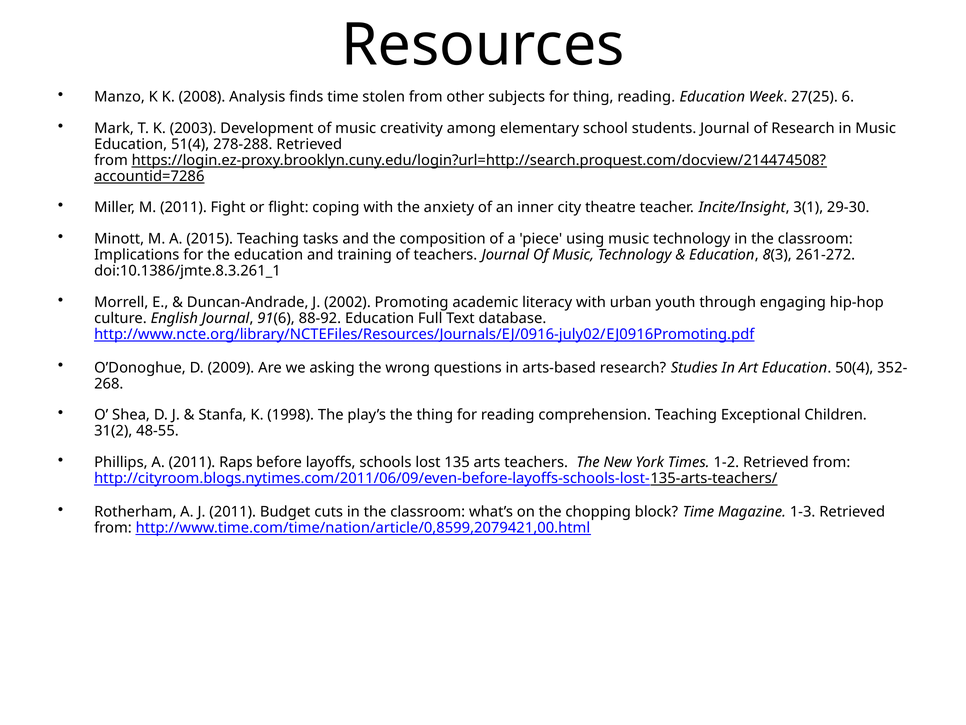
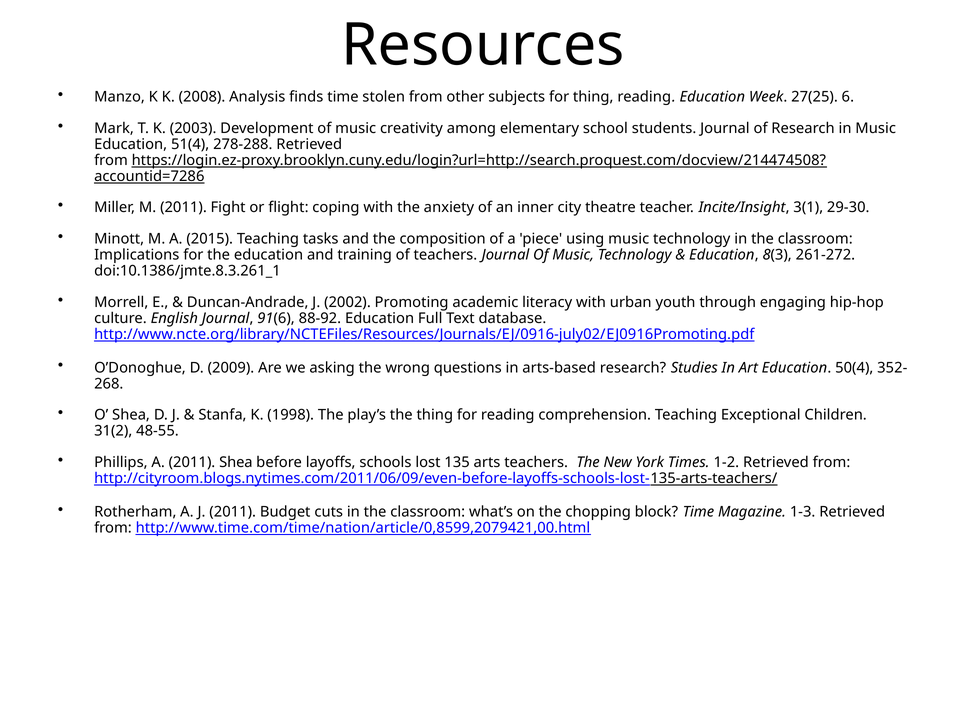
2011 Raps: Raps -> Shea (236, 462)
